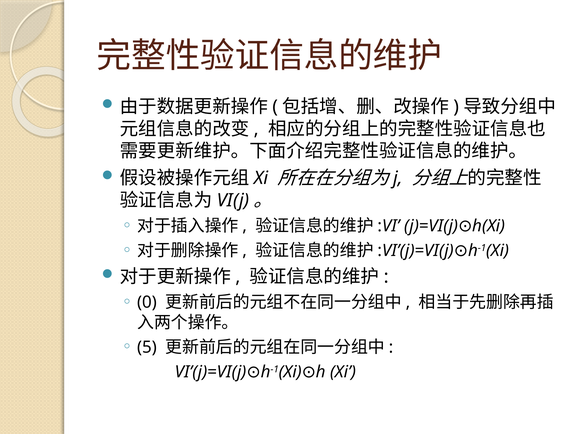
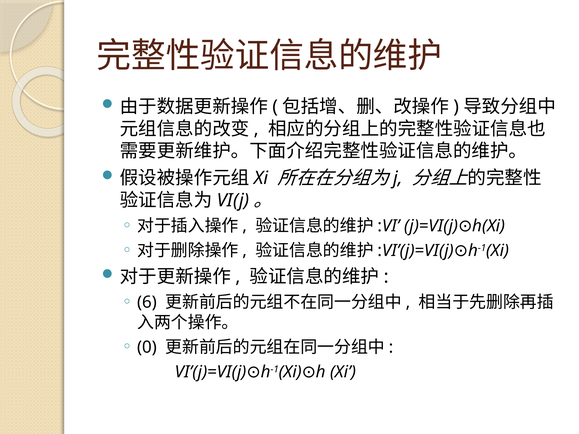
0: 0 -> 6 (147, 302)
5: 5 -> 0 (147, 347)
